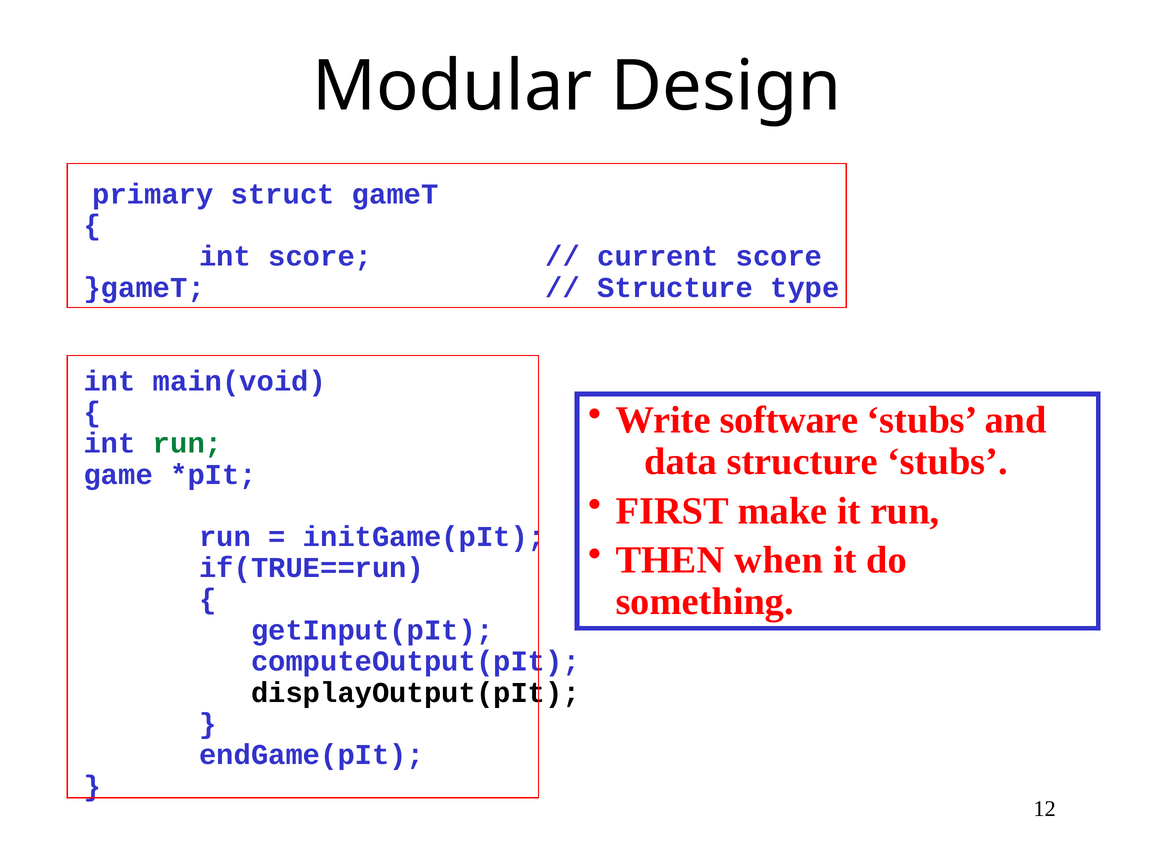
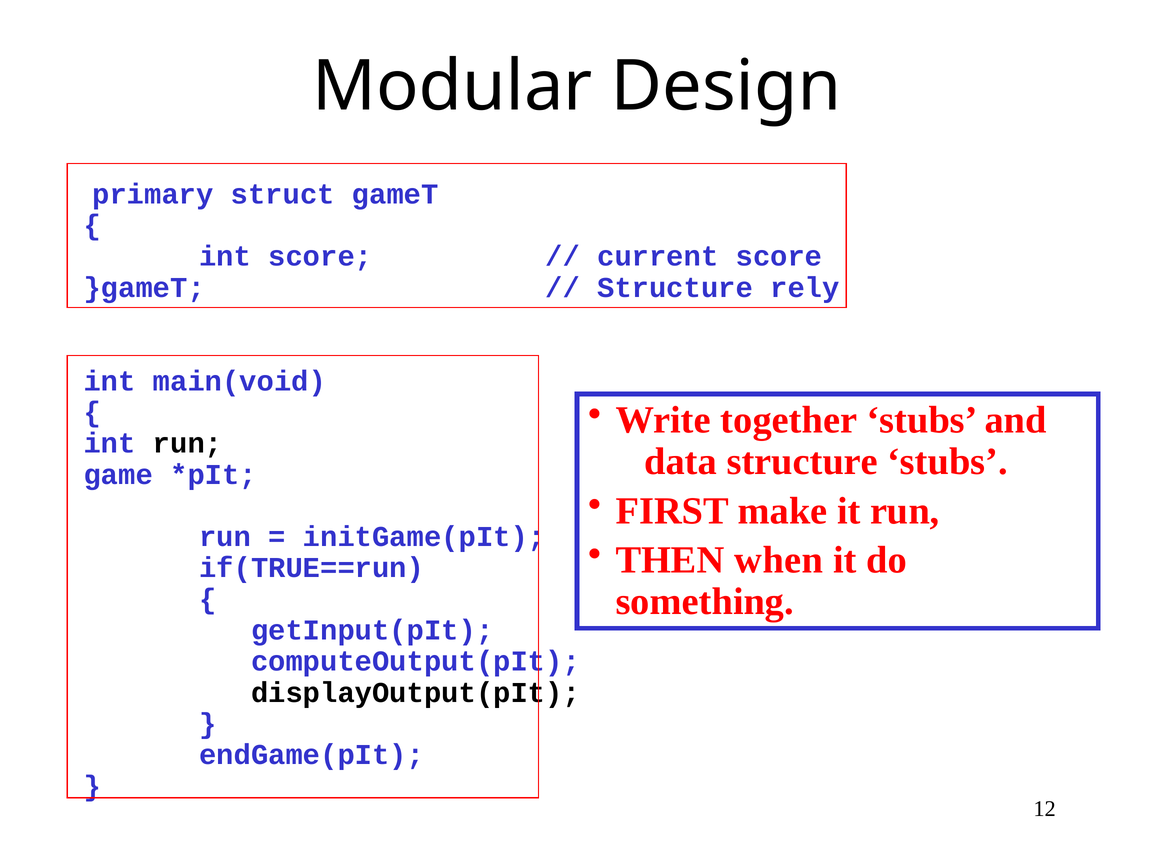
type: type -> rely (805, 288)
software: software -> together (789, 420)
run colour: green -> black (188, 444)
